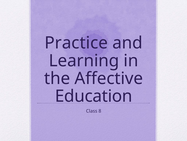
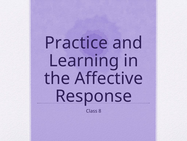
Education: Education -> Response (94, 96)
